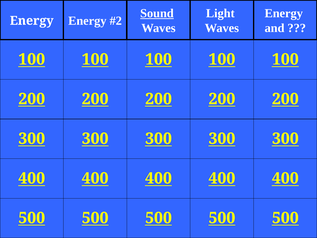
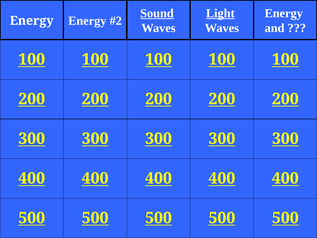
Light underline: none -> present (220, 13)
